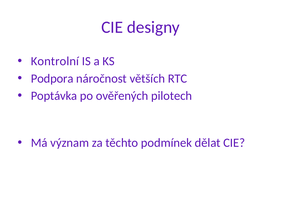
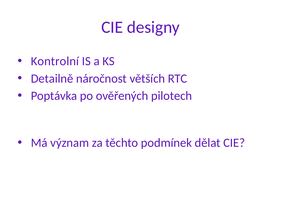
Podpora: Podpora -> Detailně (52, 78)
